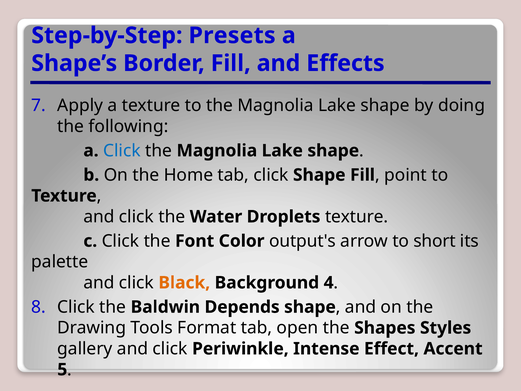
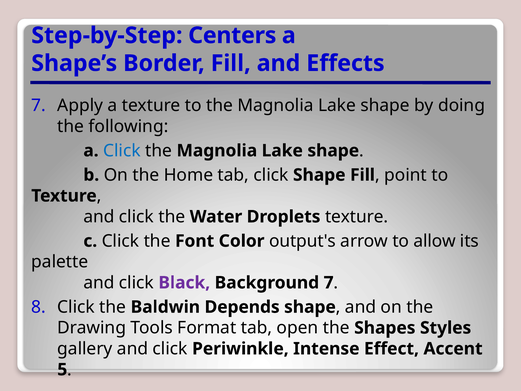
Presets: Presets -> Centers (232, 35)
short: short -> allow (435, 241)
Black colour: orange -> purple (184, 283)
Background 4: 4 -> 7 (329, 283)
